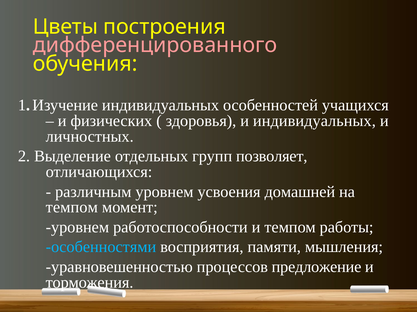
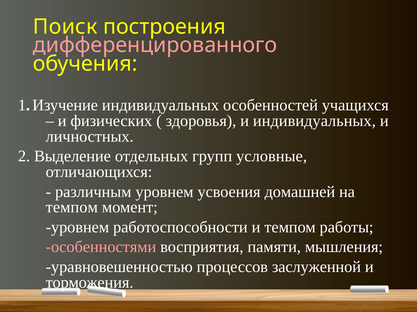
Цветы: Цветы -> Поиск (65, 27)
позволяет: позволяет -> условные (272, 157)
особенностями colour: light blue -> pink (101, 248)
предложение: предложение -> заслуженной (316, 268)
